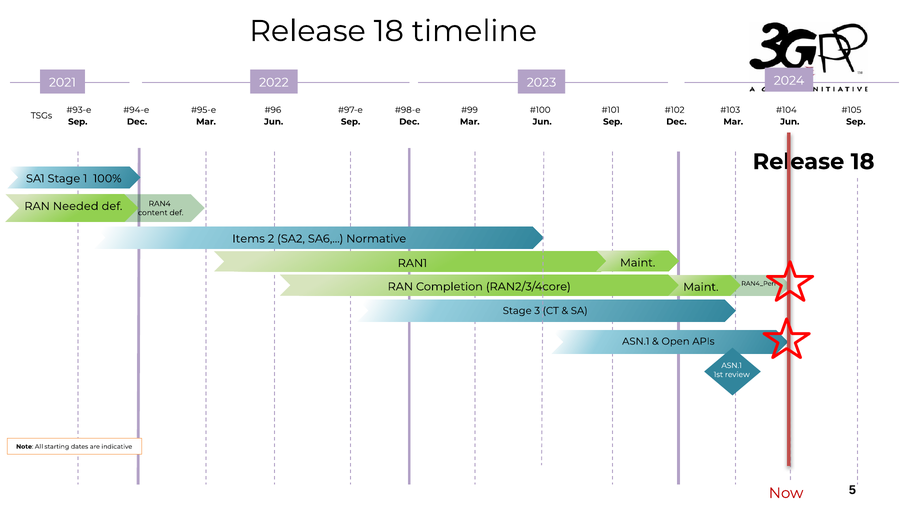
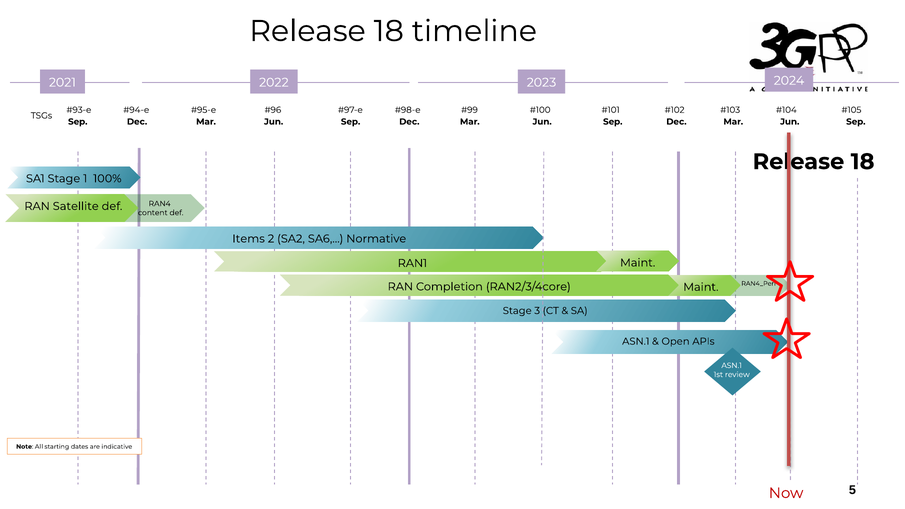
Needed: Needed -> Satellite (76, 206)
